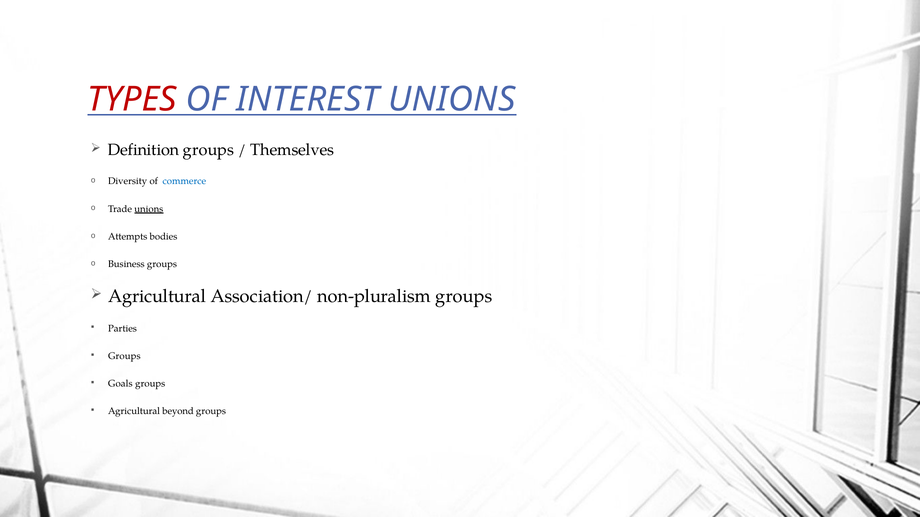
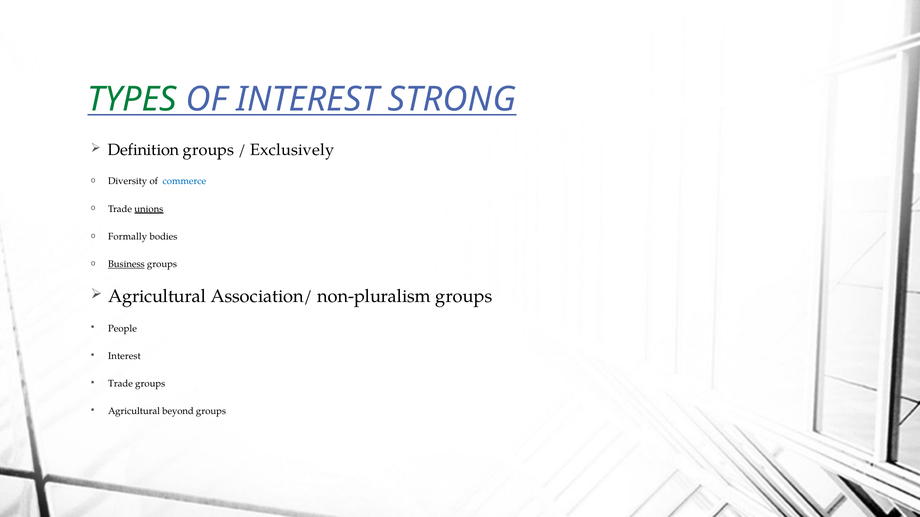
TYPES colour: red -> green (132, 99)
INTEREST UNIONS: UNIONS -> STRONG (452, 99)
Themselves: Themselves -> Exclusively (292, 150)
Attempts: Attempts -> Formally (128, 237)
Business underline: none -> present (126, 264)
Parties: Parties -> People (122, 329)
Groups: Groups -> Interest (124, 357)
Goals: Goals -> Trade (120, 384)
